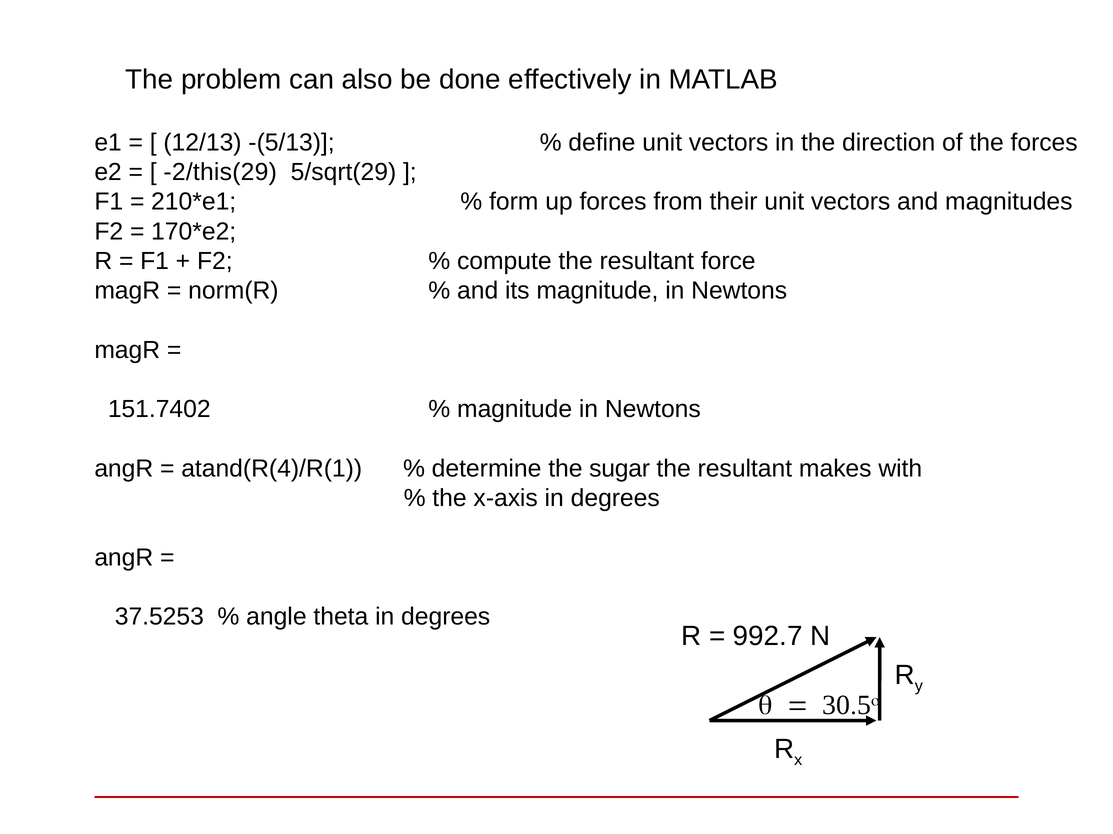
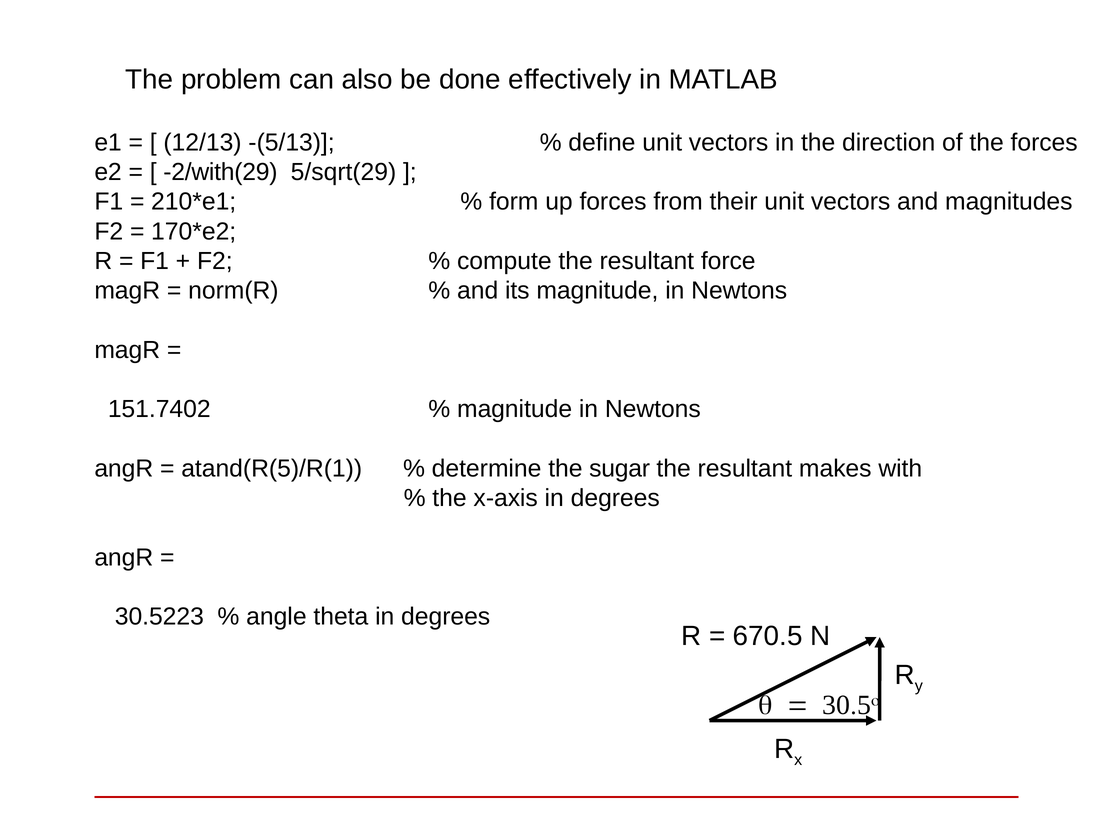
-2/this(29: -2/this(29 -> -2/with(29 (220, 172)
atand(R(4)/R(1: atand(R(4)/R(1 -> atand(R(5)/R(1 (272, 469)
37.5253: 37.5253 -> 30.5223 (159, 617)
992.7: 992.7 -> 670.5 (768, 636)
